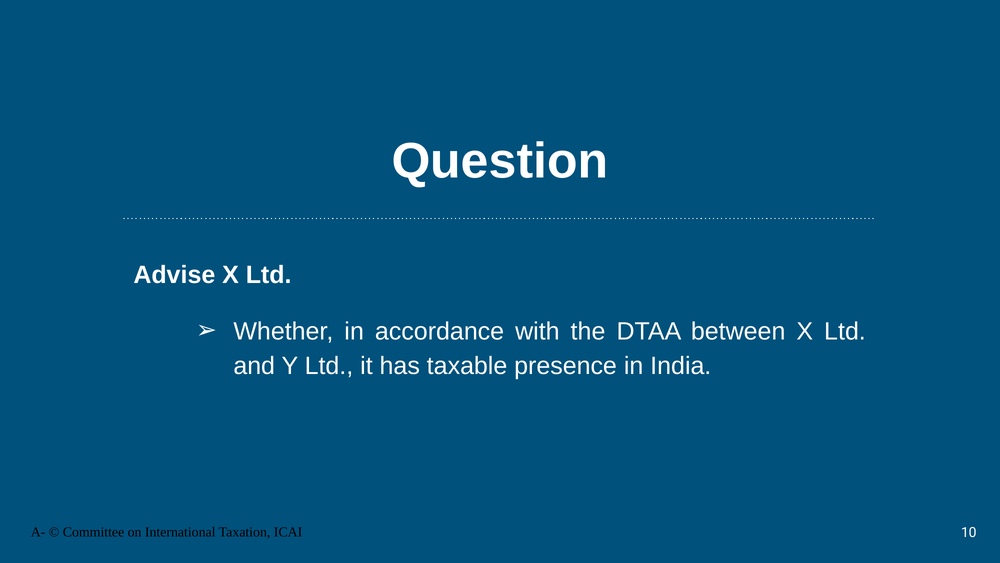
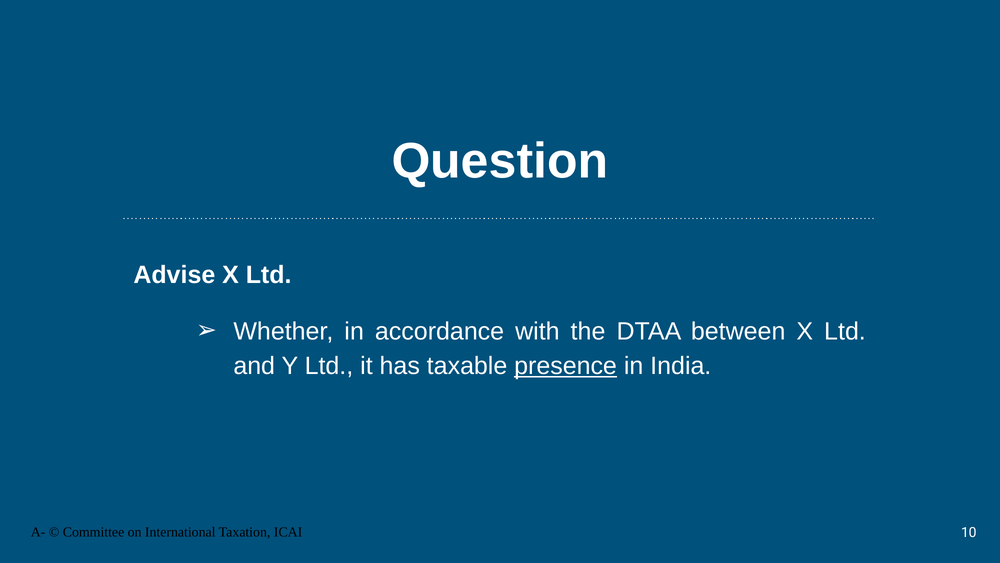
presence underline: none -> present (566, 366)
